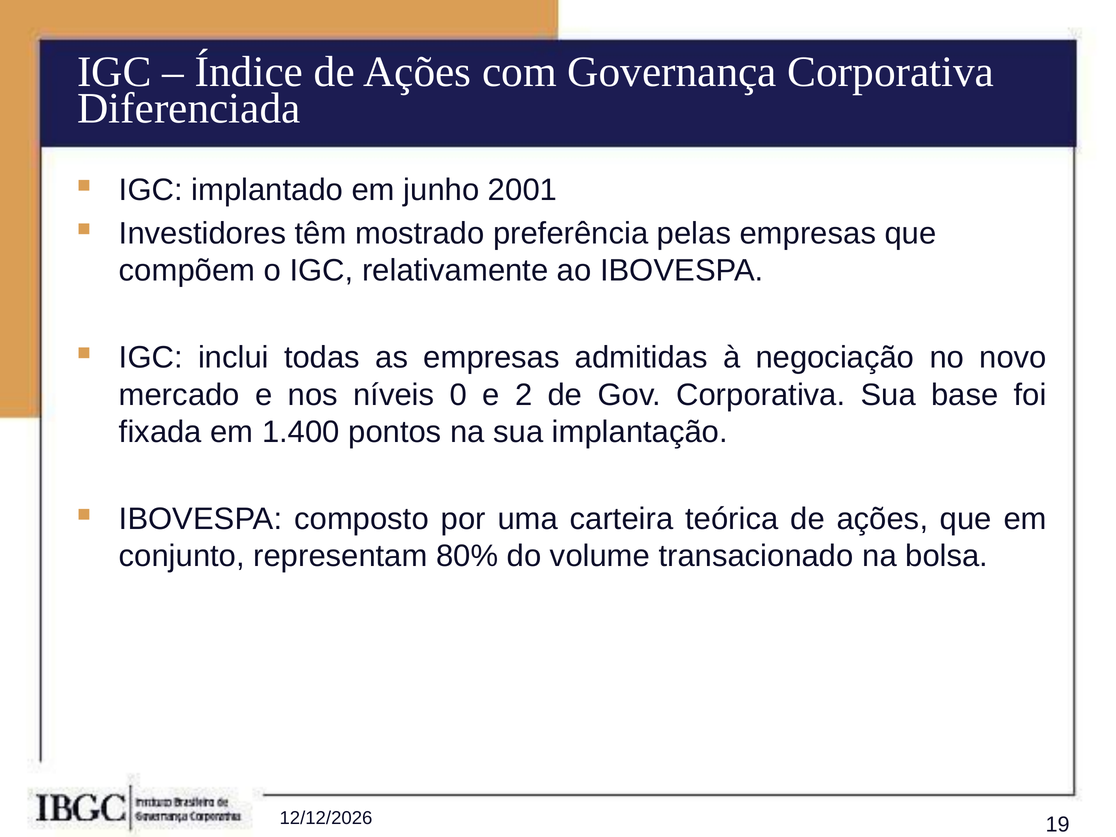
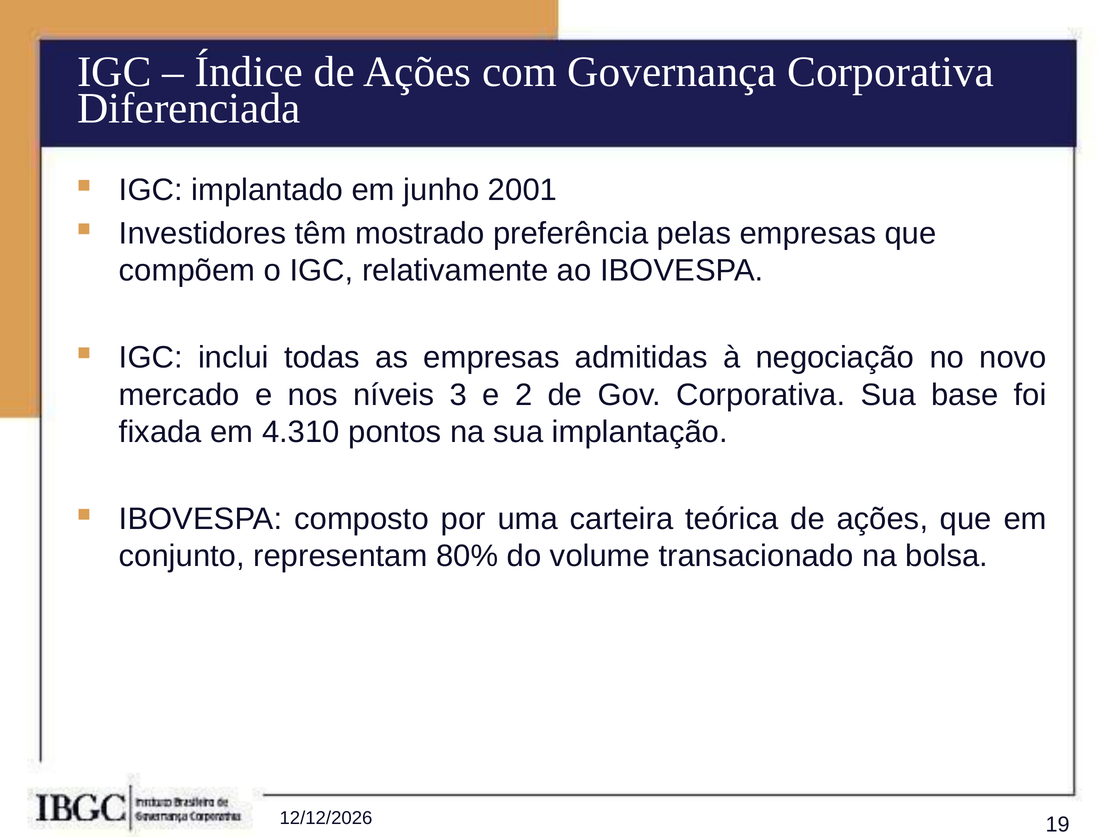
0: 0 -> 3 (458, 395)
1.400: 1.400 -> 4.310 (301, 432)
